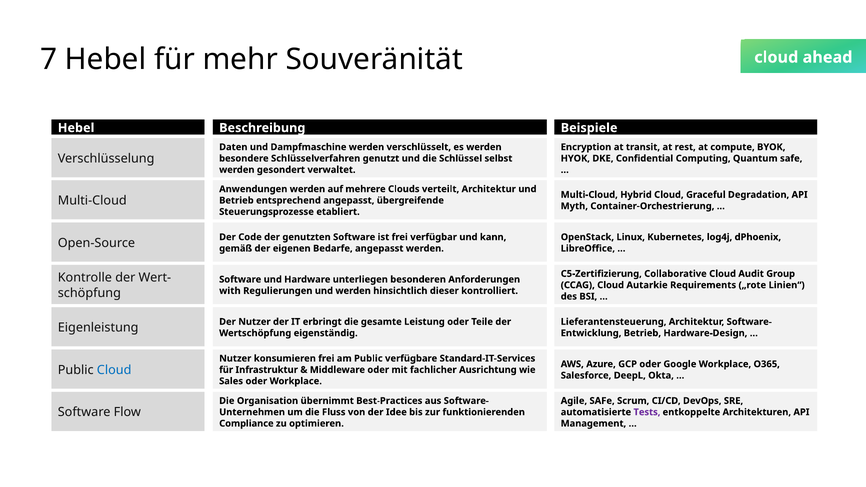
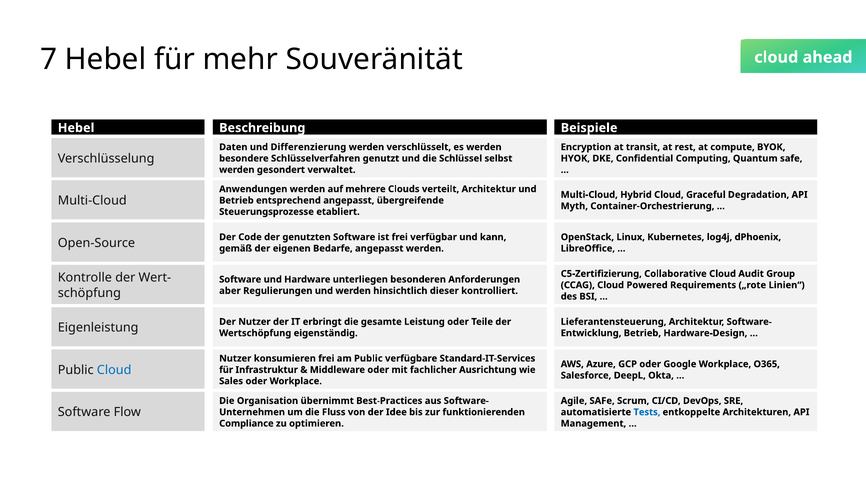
Dampfmaschine: Dampfmaschine -> Differenzierung (308, 147)
Autarkie: Autarkie -> Powered (647, 285)
with: with -> aber (230, 291)
Tests colour: purple -> blue (647, 412)
